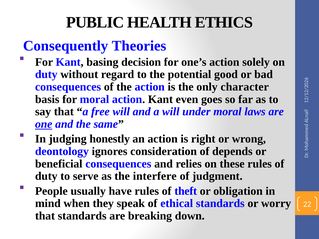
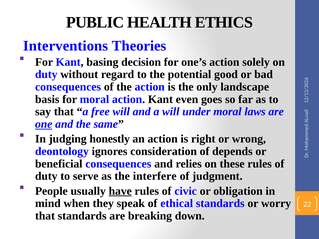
Consequently: Consequently -> Interventions (66, 46)
character: character -> landscape (245, 87)
have underline: none -> present (120, 191)
theft: theft -> civic (186, 191)
